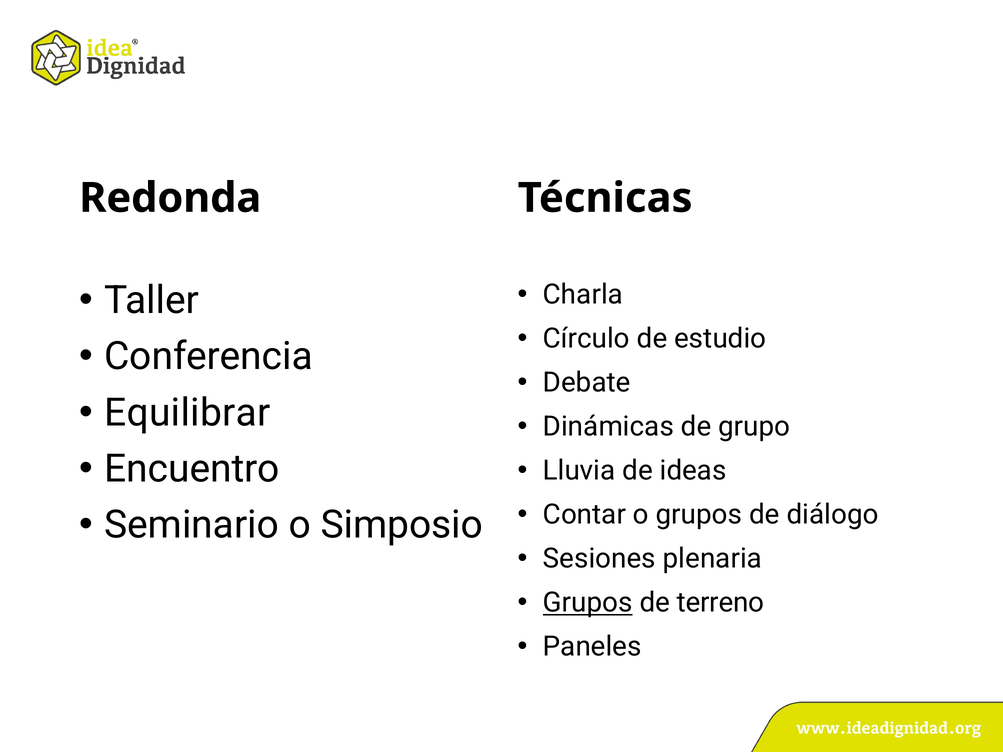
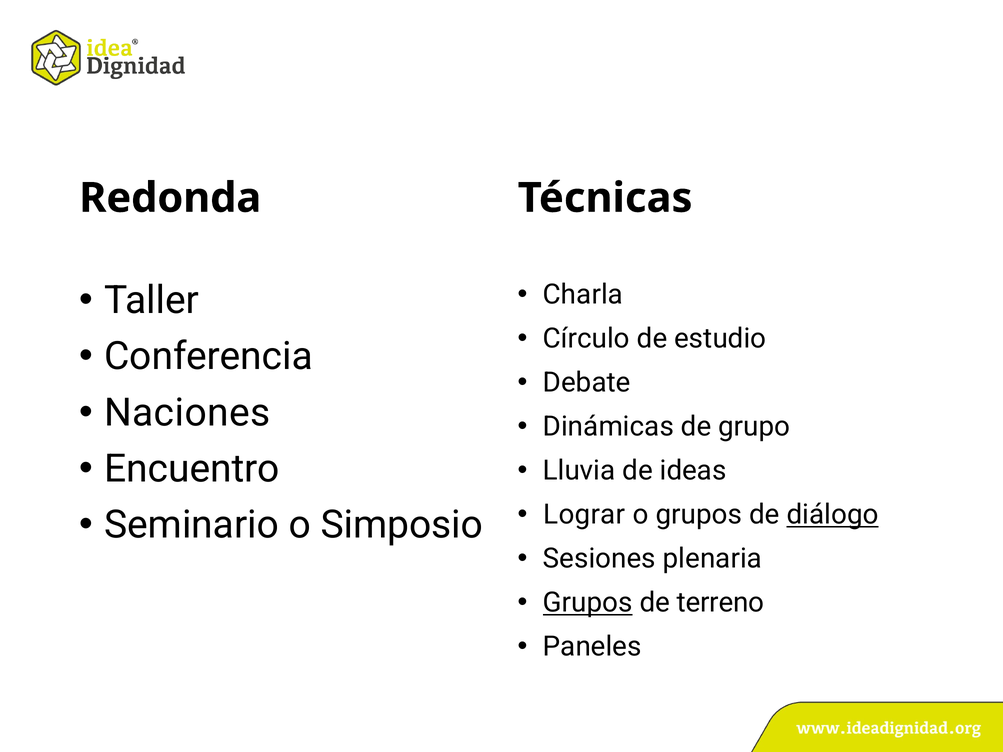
Equilibrar: Equilibrar -> Naciones (187, 413)
Contar: Contar -> Lograr (584, 515)
diálogo underline: none -> present (833, 515)
